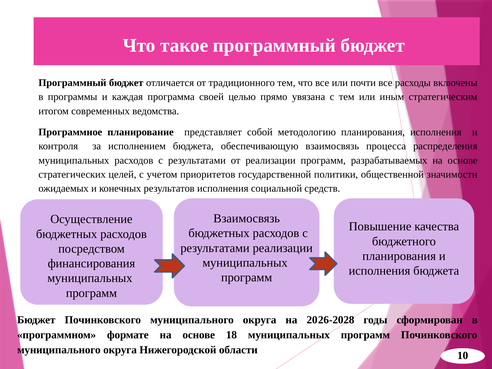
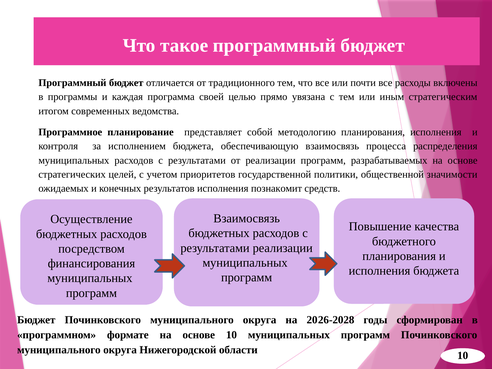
социальной: социальной -> познакомит (277, 189)
основе 18: 18 -> 10 (231, 335)
